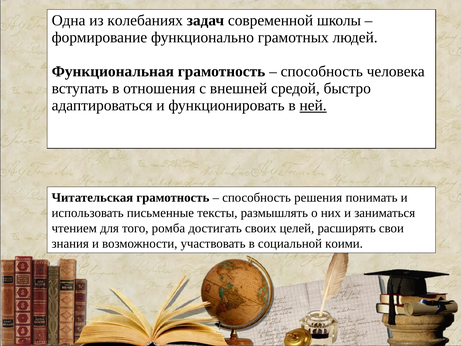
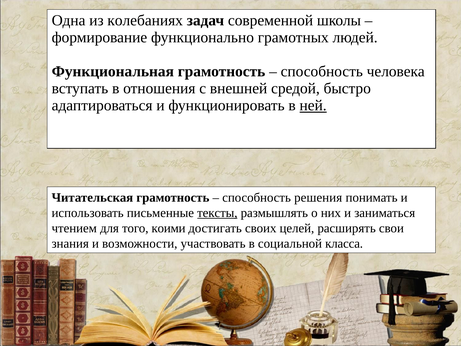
тексты underline: none -> present (217, 213)
ромба: ромба -> коими (168, 228)
коими: коими -> класса (344, 243)
